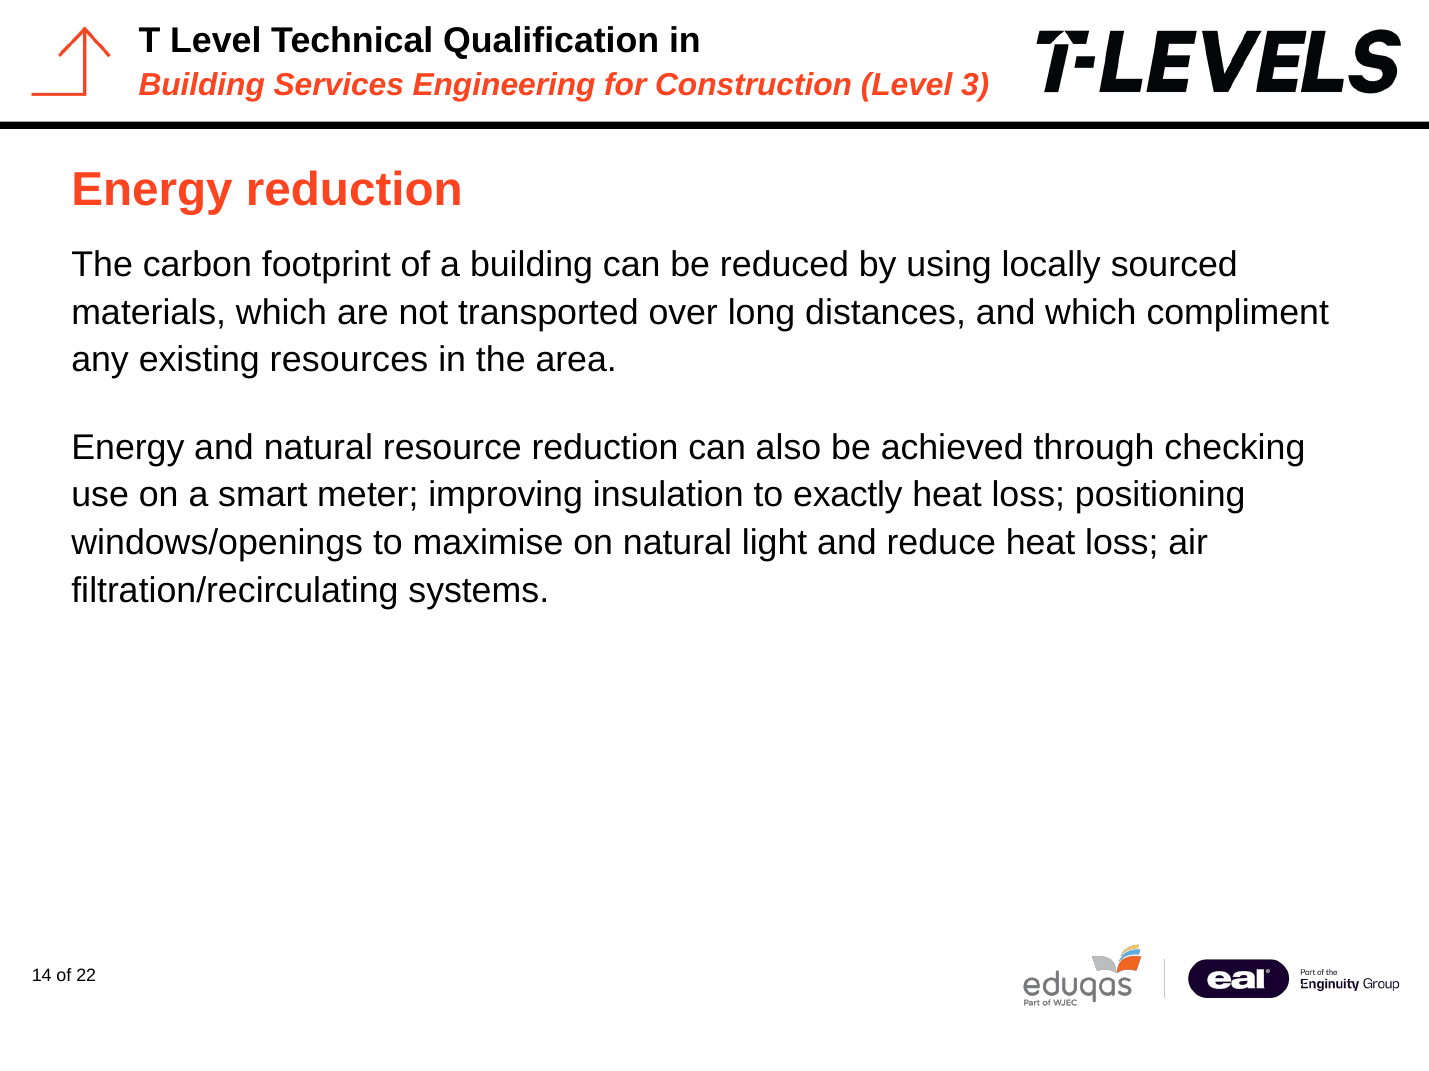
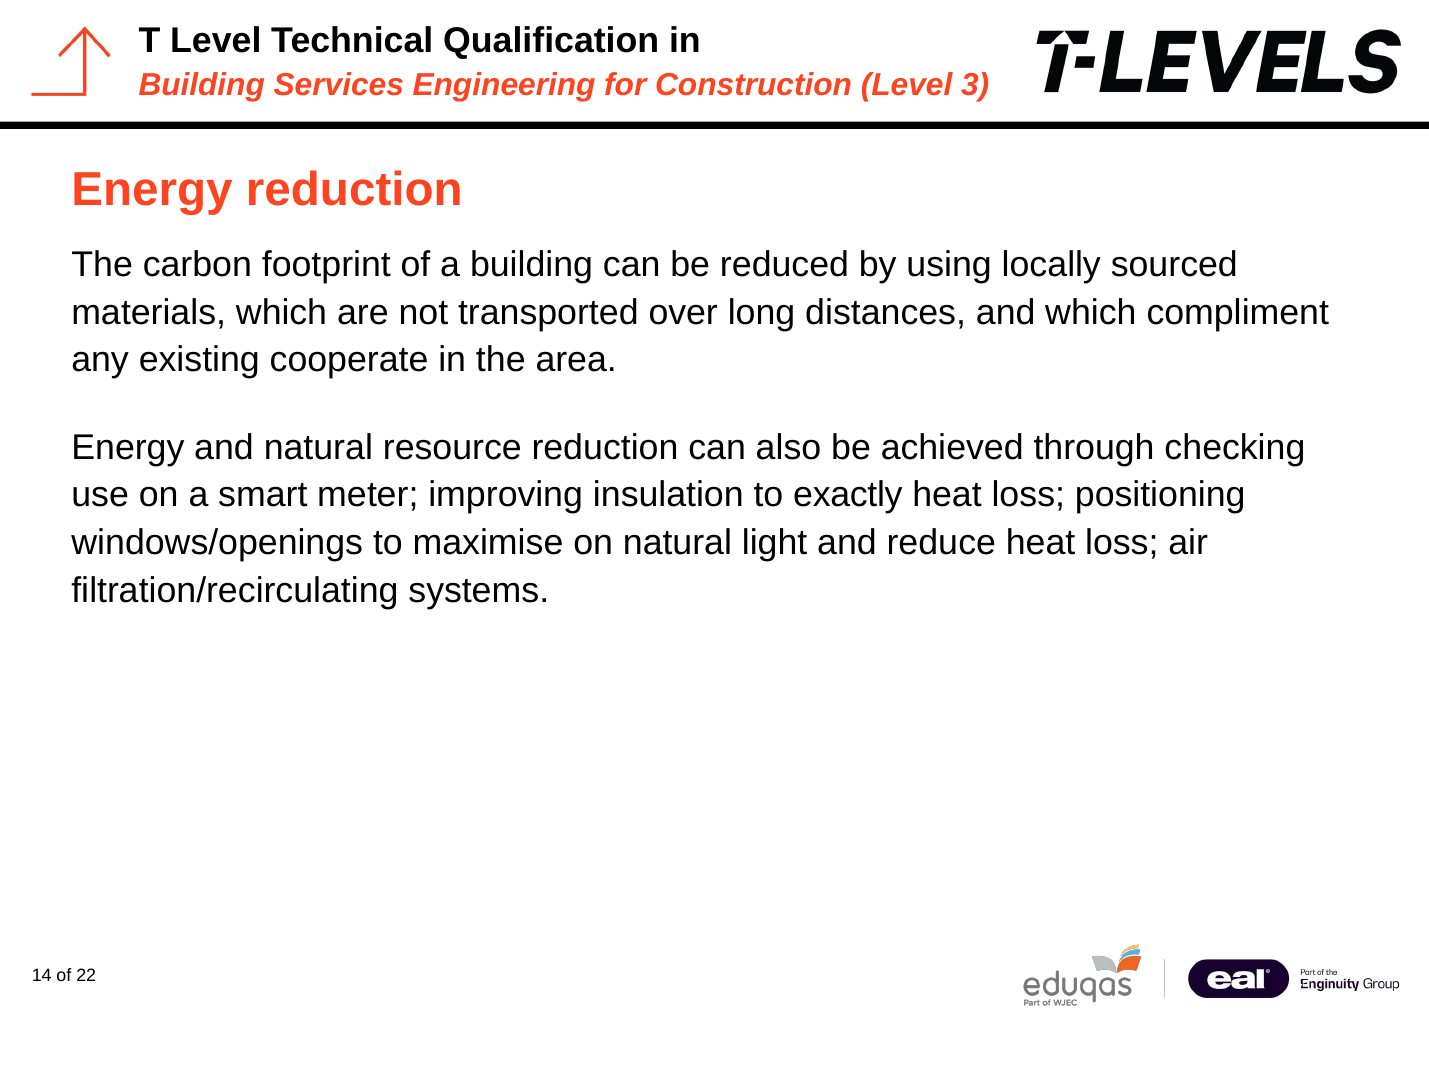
resources: resources -> cooperate (349, 360)
